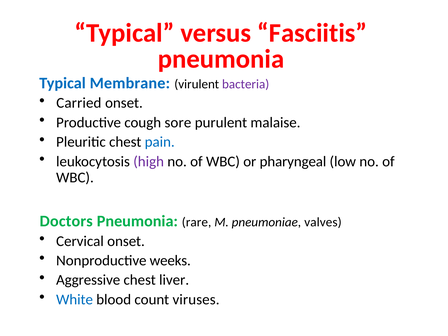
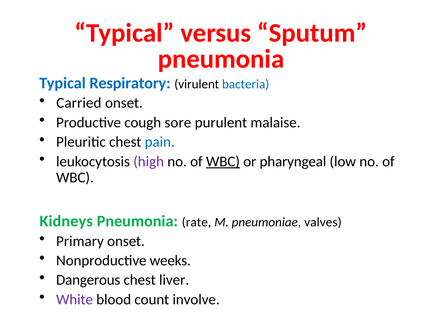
Fasciitis: Fasciitis -> Sputum (312, 33)
Membrane: Membrane -> Respiratory (130, 83)
bacteria colour: purple -> blue (246, 84)
WBC underline: none -> present (223, 161)
Doctors: Doctors -> Kidneys (66, 221)
rare: rare -> rate (197, 222)
Cervical: Cervical -> Primary (80, 241)
Aggressive: Aggressive -> Dangerous (88, 280)
White colour: blue -> purple (75, 300)
viruses: viruses -> involve (196, 300)
